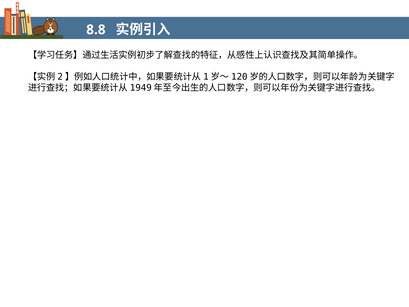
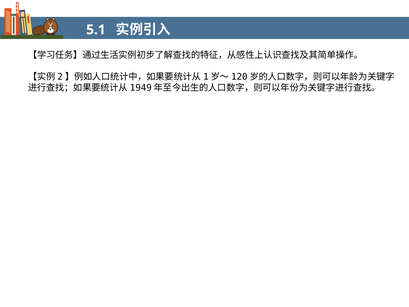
8.8: 8.8 -> 5.1 (96, 30)
